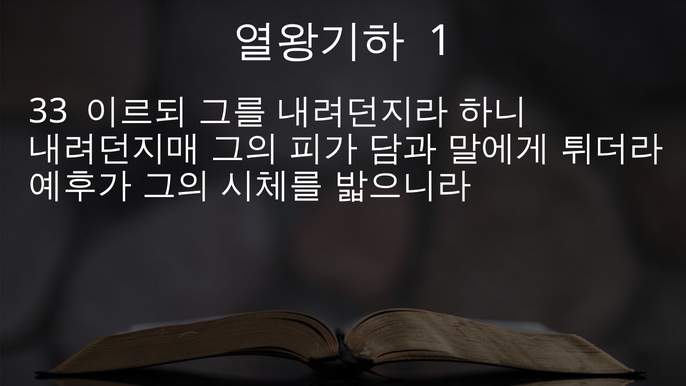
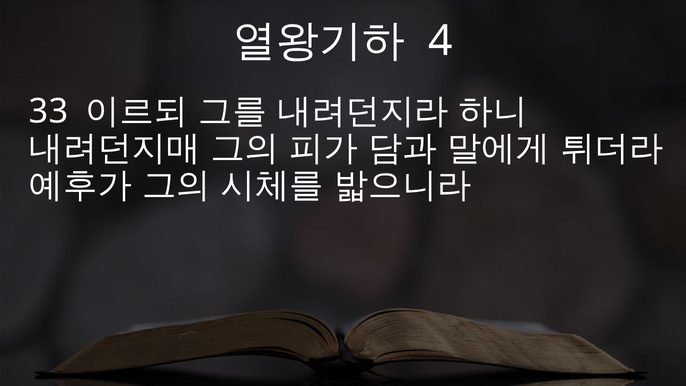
1: 1 -> 4 (440, 41)
